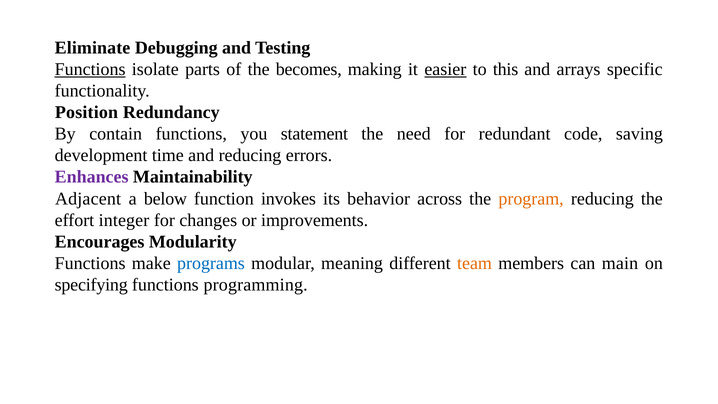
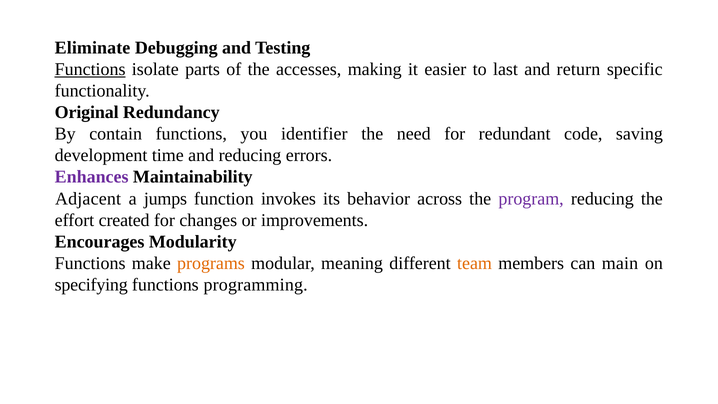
becomes: becomes -> accesses (309, 69)
easier underline: present -> none (445, 69)
this: this -> last (505, 69)
arrays: arrays -> return (578, 69)
Position: Position -> Original (87, 112)
statement: statement -> identifier (314, 134)
below: below -> jumps (165, 199)
program colour: orange -> purple (531, 199)
integer: integer -> created (124, 220)
programs colour: blue -> orange (211, 263)
